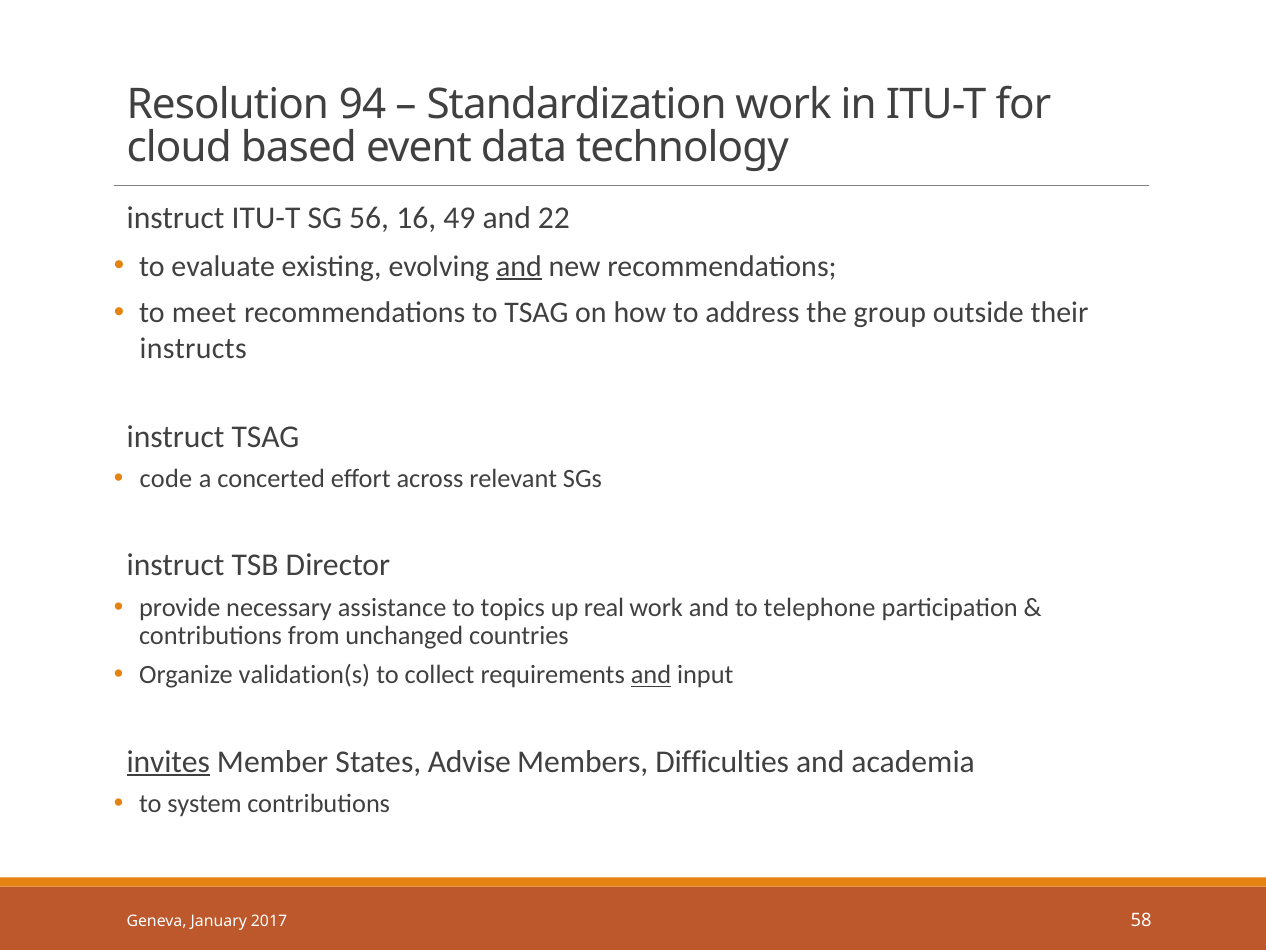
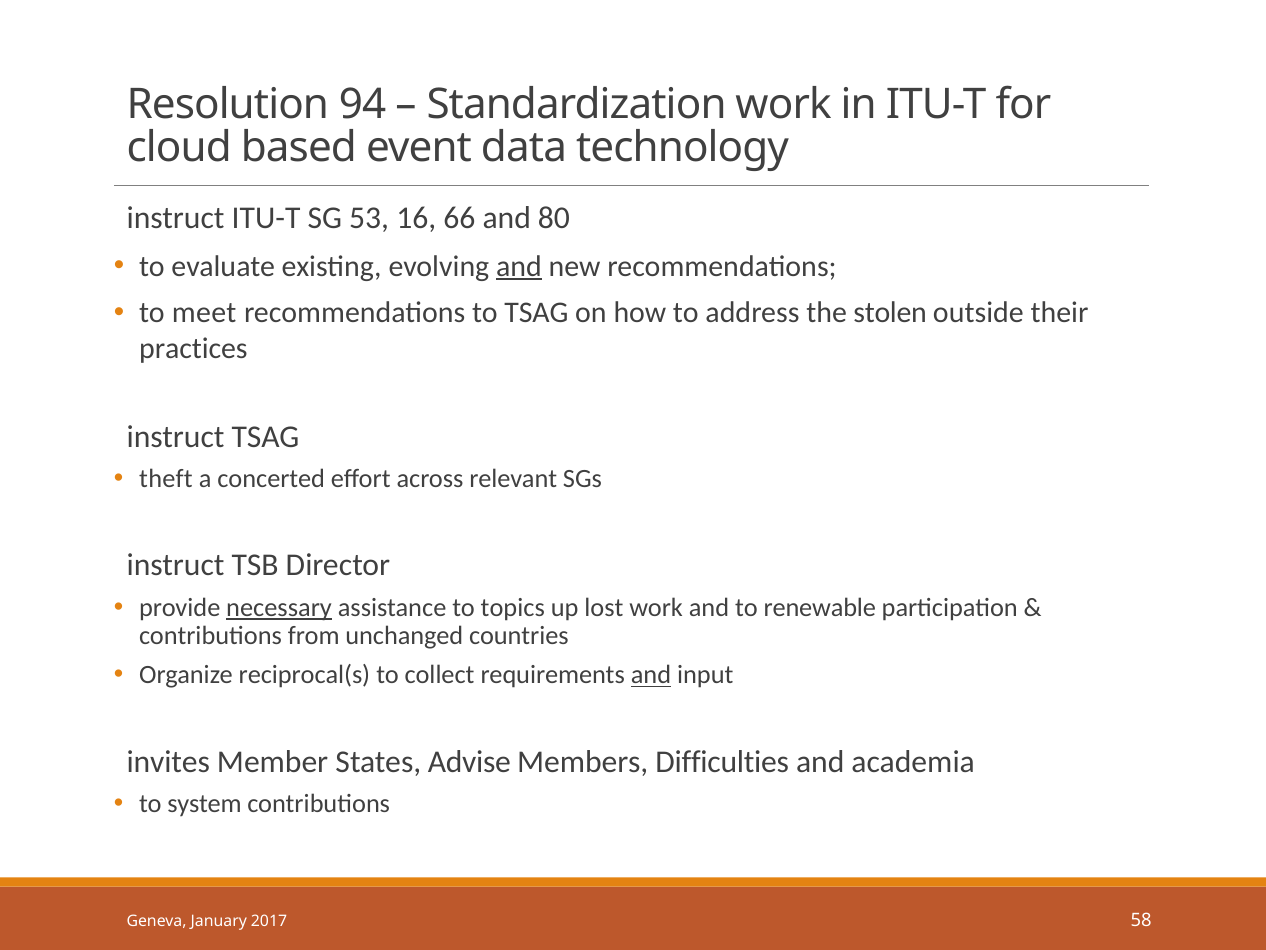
56: 56 -> 53 (369, 218)
49: 49 -> 66 (459, 218)
22: 22 -> 80 (554, 218)
group: group -> stolen (890, 313)
instructs: instructs -> practices (193, 349)
code: code -> theft (166, 479)
necessary underline: none -> present (279, 607)
real: real -> lost (604, 607)
telephone: telephone -> renewable (820, 607)
validation(s: validation(s -> reciprocal(s (304, 675)
invites underline: present -> none (168, 761)
